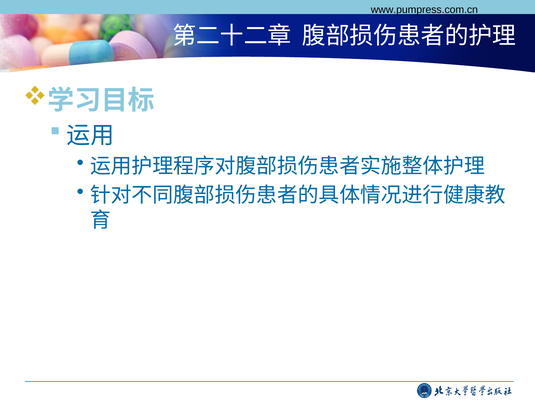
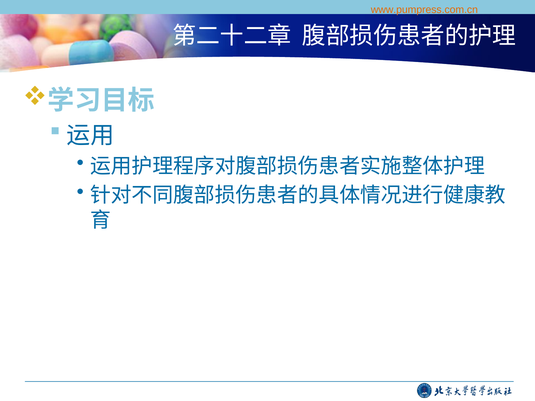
www.pumpress.com.cn colour: black -> orange (424, 10)
